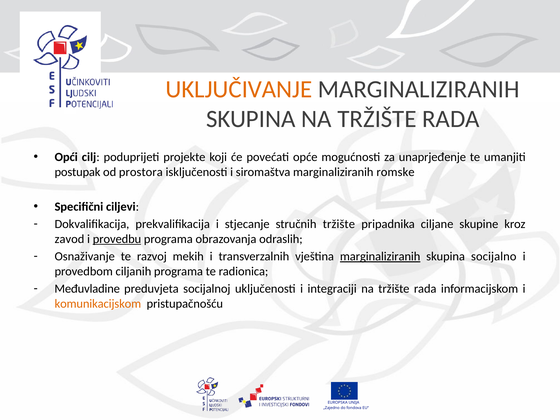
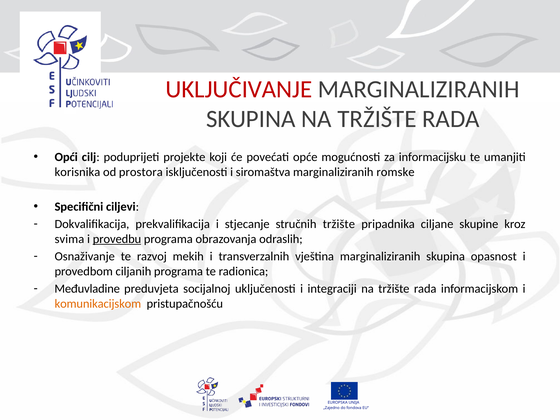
UKLJUČIVANJE colour: orange -> red (239, 89)
unaprjeđenje: unaprjeđenje -> informacijsku (432, 157)
postupak: postupak -> korisnika (77, 172)
zavod: zavod -> svima (69, 239)
marginaliziranih underline: present -> none (380, 256)
socijalno: socijalno -> opasnost (494, 256)
